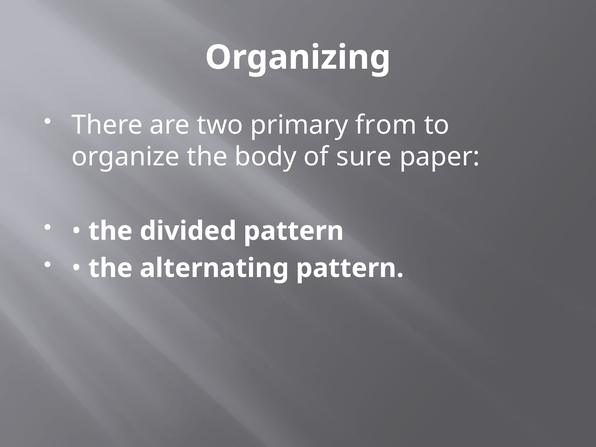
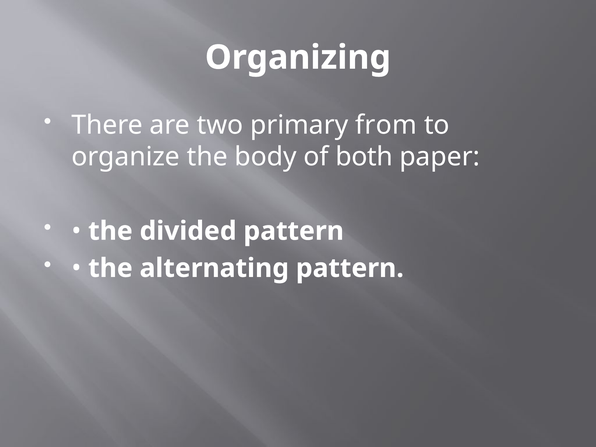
sure: sure -> both (364, 157)
